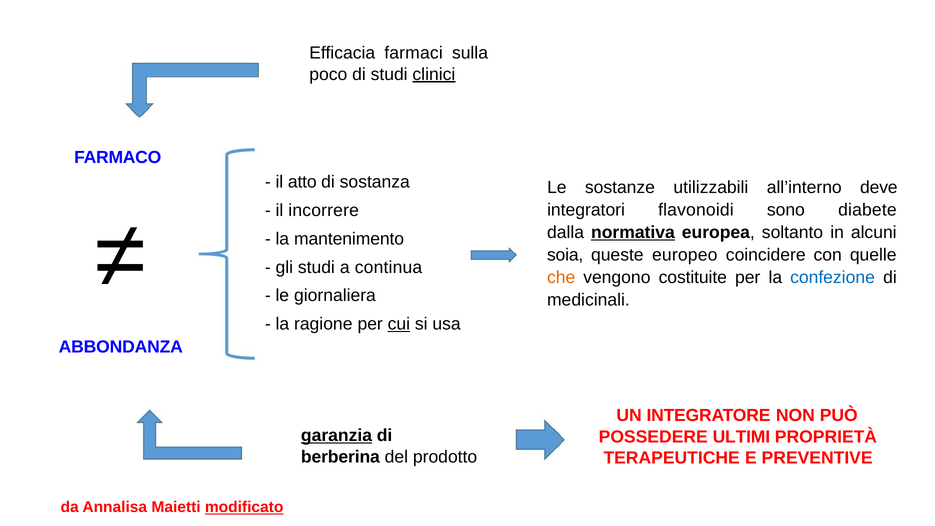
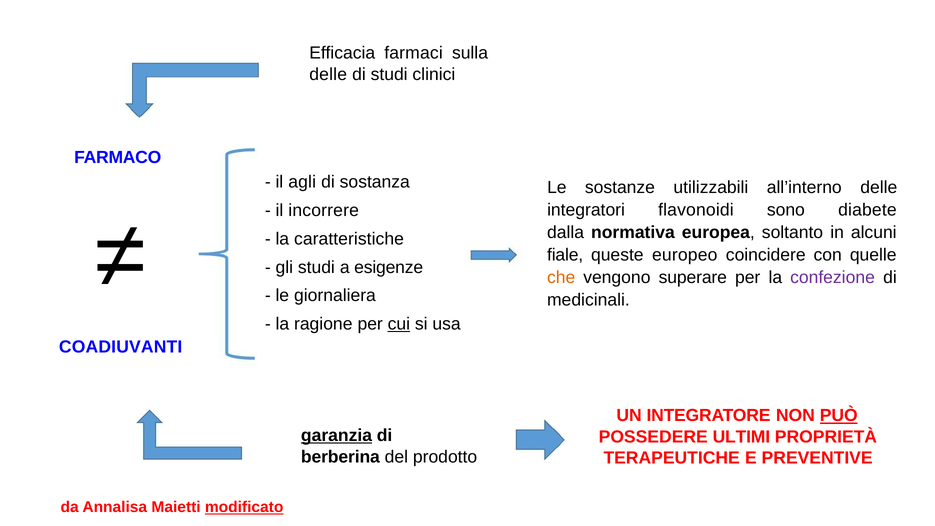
poco: poco -> delle (328, 74)
clinici underline: present -> none (434, 74)
atto: atto -> agli (302, 182)
all’interno deve: deve -> delle (879, 187)
normativa underline: present -> none (633, 232)
mantenimento: mantenimento -> caratteristiche (349, 239)
soia: soia -> fiale (565, 255)
continua: continua -> esigenze (389, 267)
costituite: costituite -> superare (693, 277)
confezione colour: blue -> purple (833, 277)
ABBONDANZA: ABBONDANZA -> COADIUVANTI (121, 347)
PUÒ underline: none -> present (839, 416)
